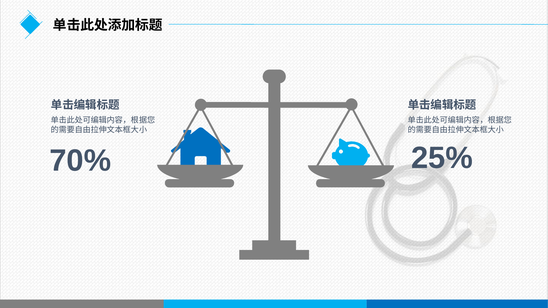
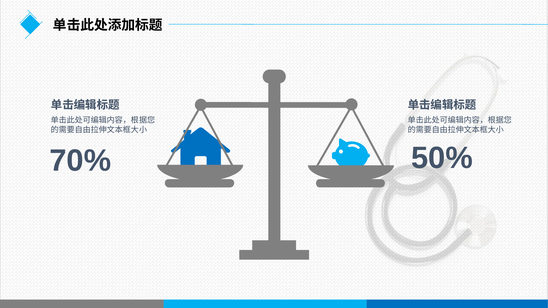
25%: 25% -> 50% (442, 158)
